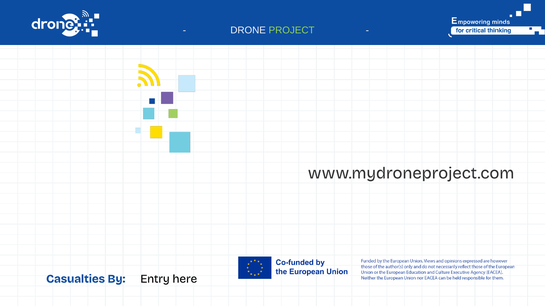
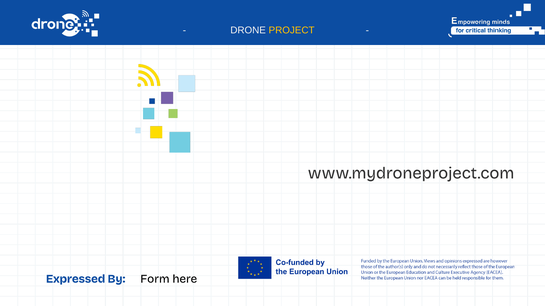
PROJECT colour: light green -> yellow (292, 30)
Casualties: Casualties -> Expressed (76, 279)
Entry: Entry -> Form (155, 279)
